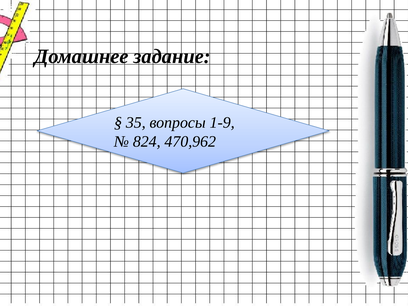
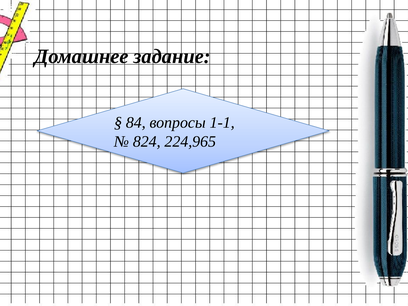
35: 35 -> 84 (136, 122)
1-9: 1-9 -> 1-1 (222, 122)
470,962: 470,962 -> 224,965 (190, 141)
